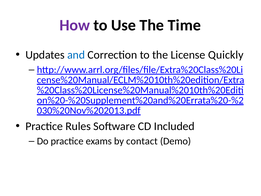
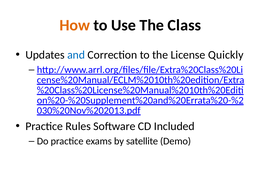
How colour: purple -> orange (75, 25)
Time: Time -> Class (184, 25)
contact: contact -> satellite (142, 141)
